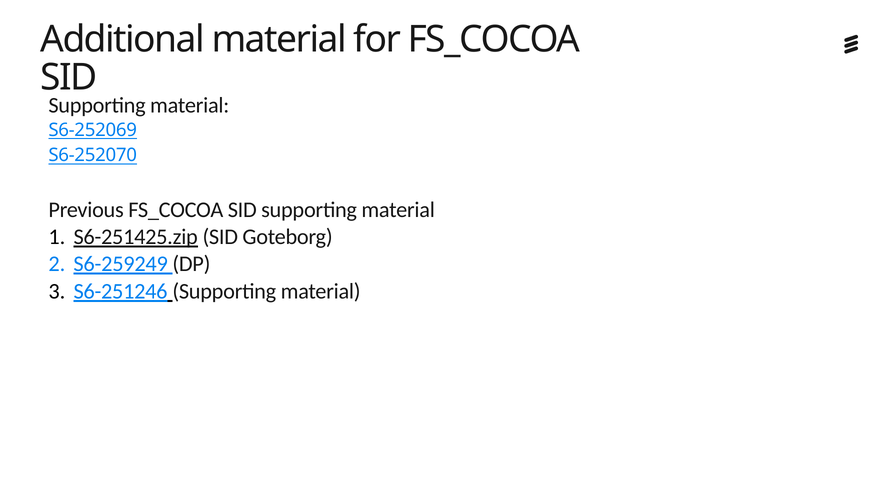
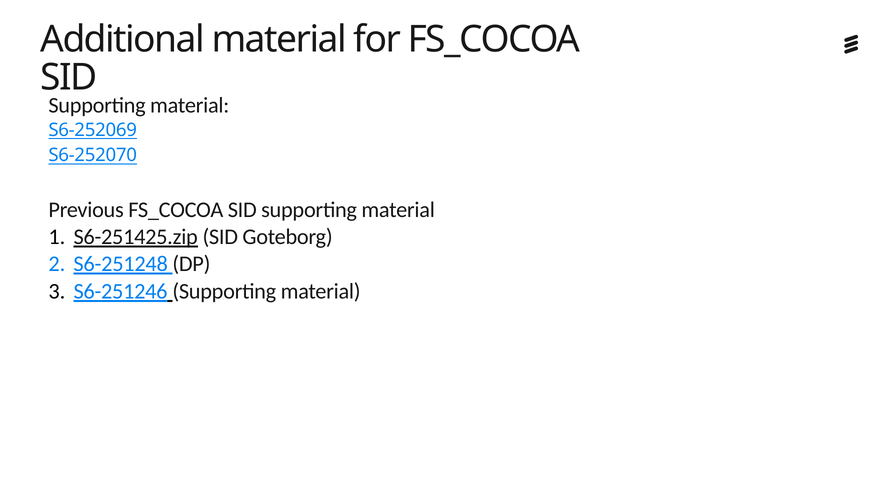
S6-259249: S6-259249 -> S6-251248 (121, 264)
